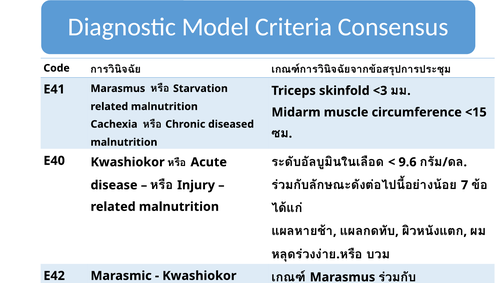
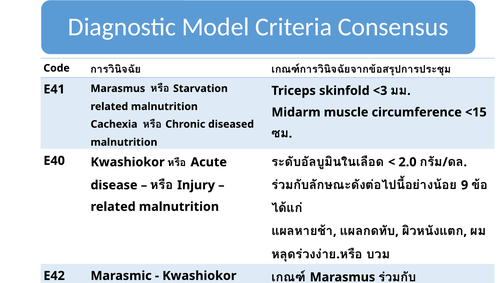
9.6: 9.6 -> 2.0 (408, 162)
7: 7 -> 9 (465, 185)
